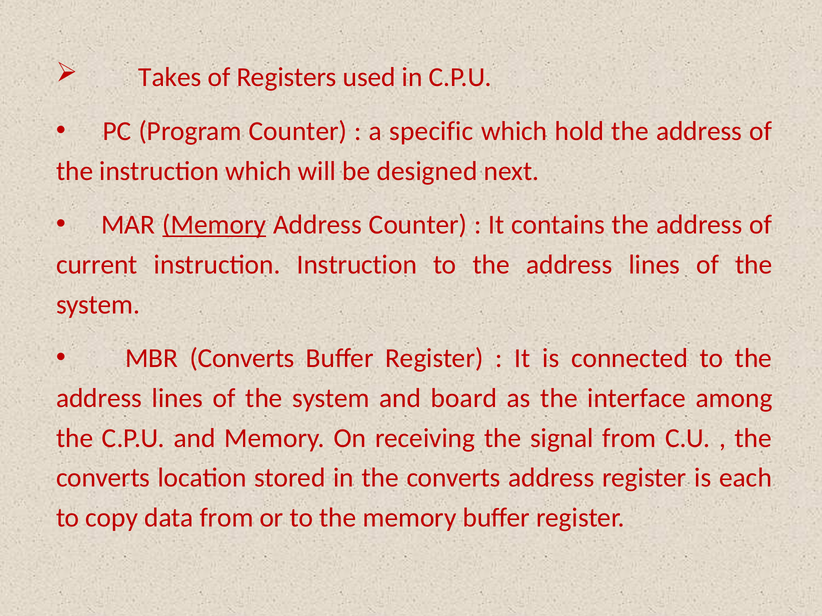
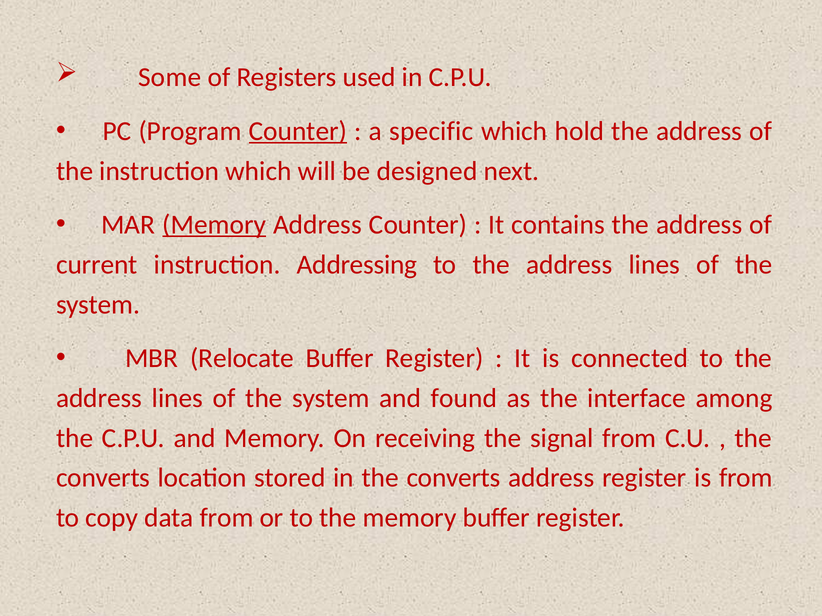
Takes: Takes -> Some (170, 77)
Counter underline: none -> present (298, 131)
instruction Instruction: Instruction -> Addressing (357, 265)
MBR Converts: Converts -> Relocate (242, 358)
board: board -> found (464, 398)
is each: each -> from (746, 478)
